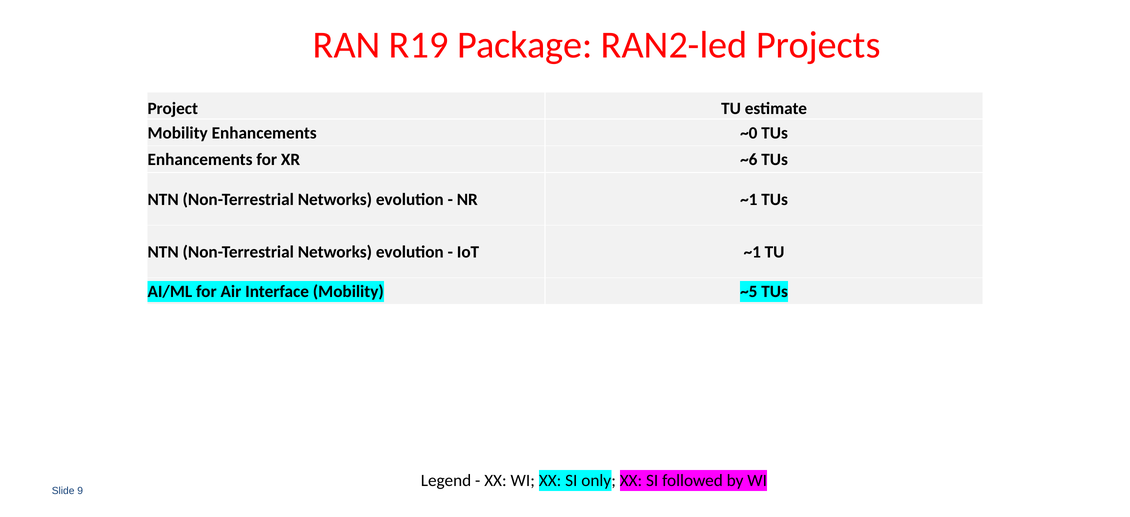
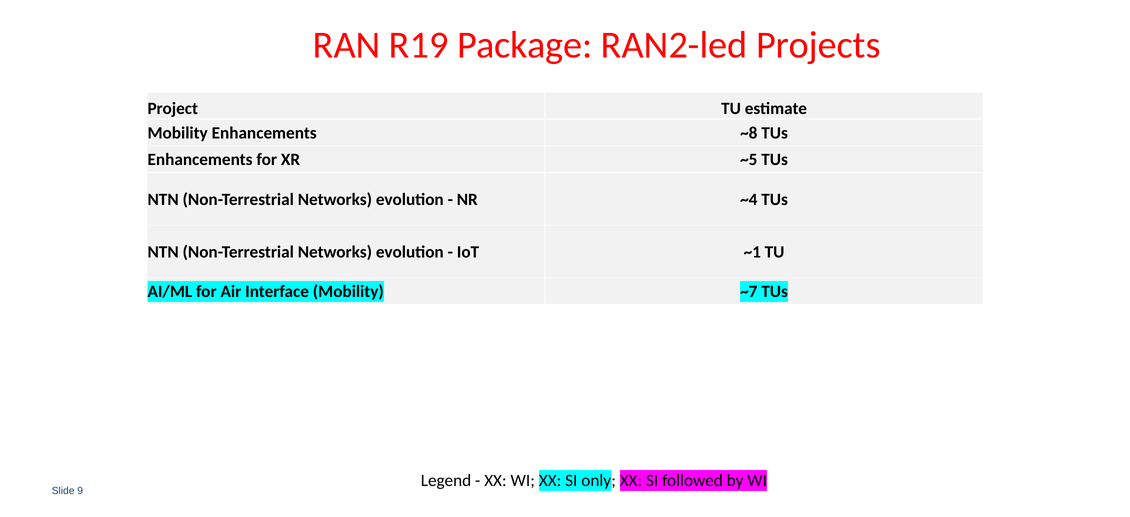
~0: ~0 -> ~8 (749, 133)
~6: ~6 -> ~5 (749, 160)
NR ~1: ~1 -> ~4 (749, 199)
~5: ~5 -> ~7 (749, 292)
